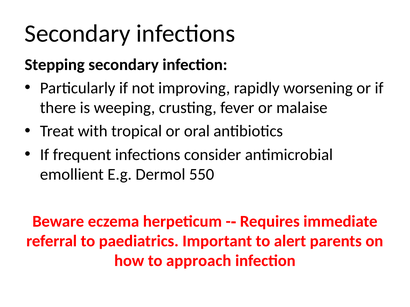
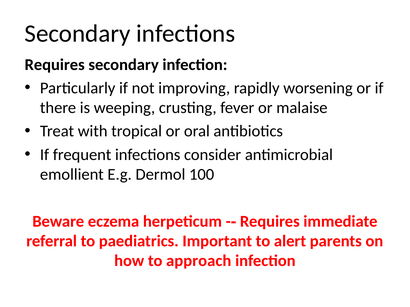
Stepping: Stepping -> Requires (55, 65)
550: 550 -> 100 (202, 175)
